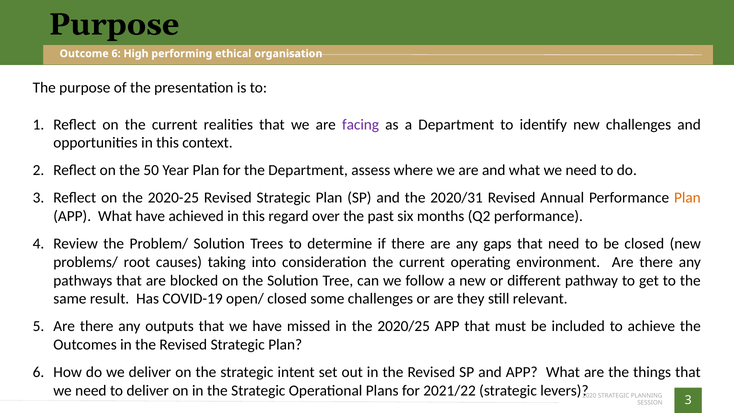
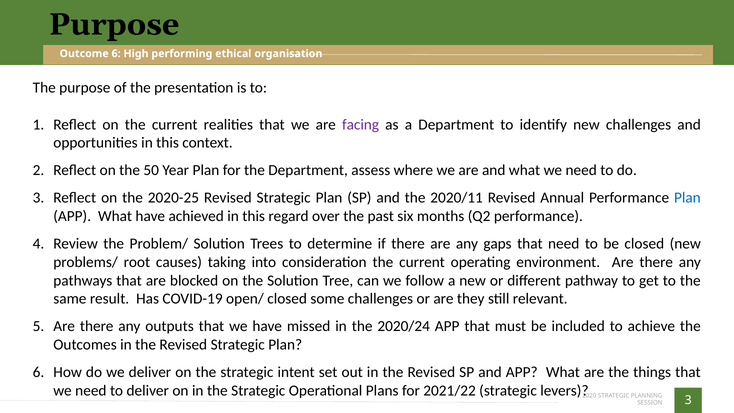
2020/31: 2020/31 -> 2020/11 (457, 198)
Plan colour: orange -> blue (687, 198)
2020/25: 2020/25 -> 2020/24 (404, 326)
